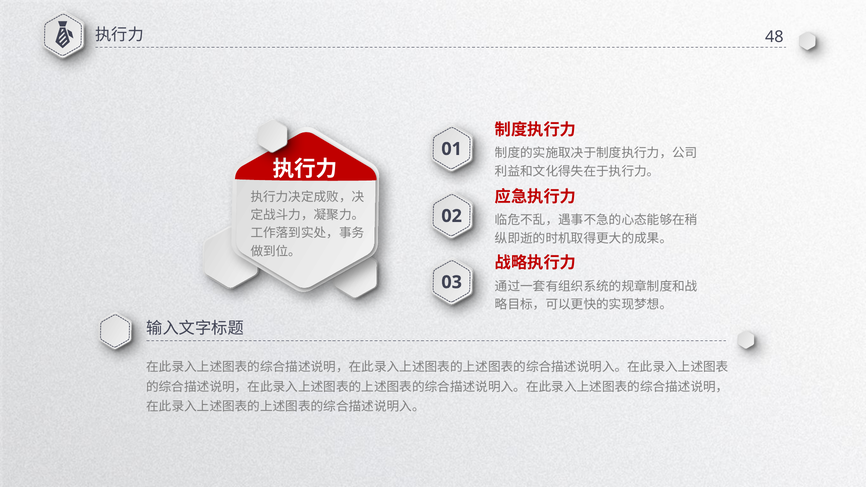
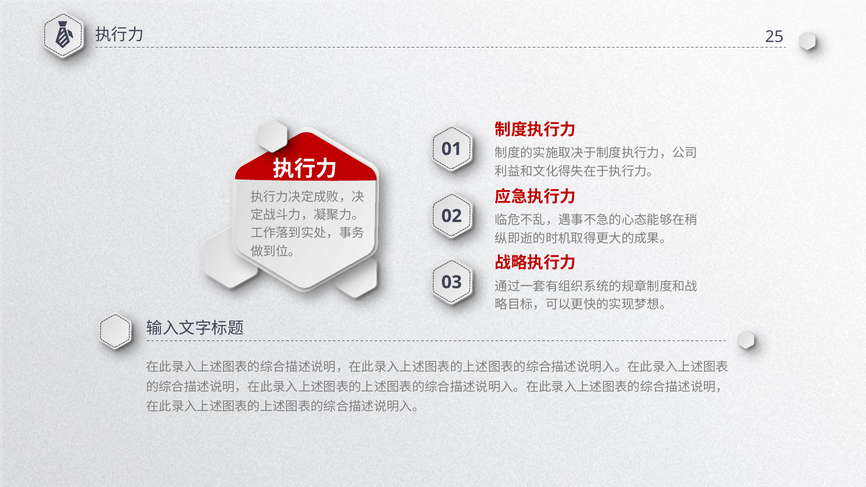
48: 48 -> 25 (774, 37)
